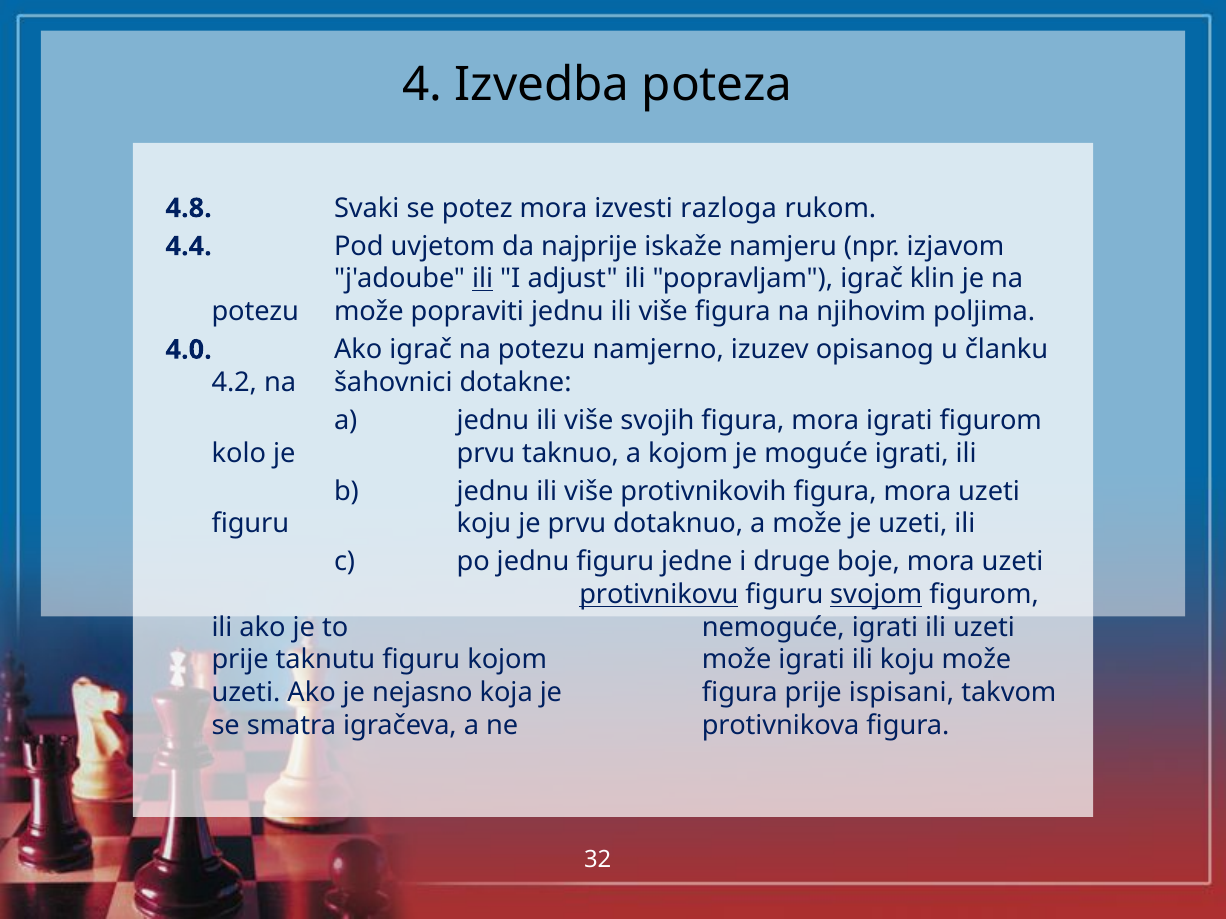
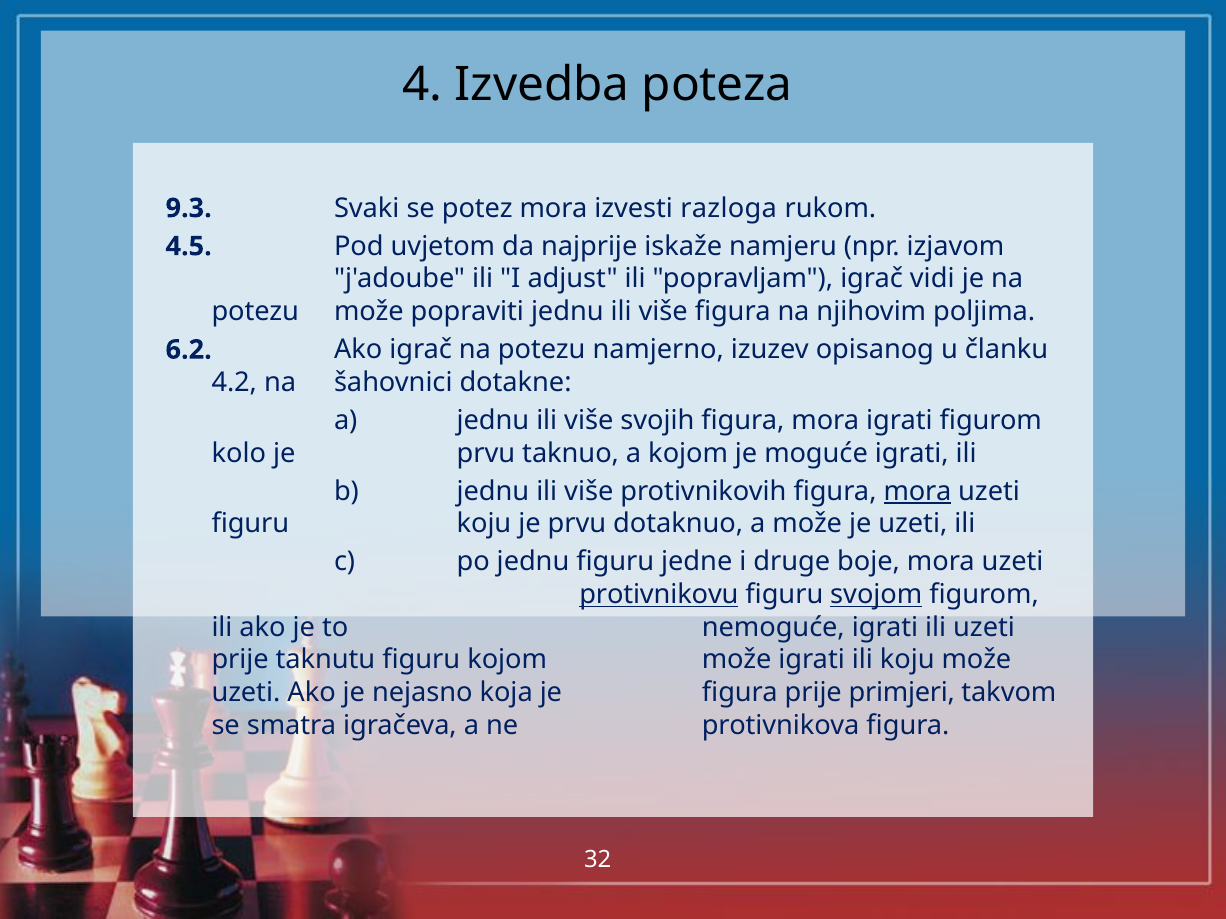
4.8: 4.8 -> 9.3 (189, 208)
4.4: 4.4 -> 4.5 (189, 246)
ili underline: present -> none (483, 279)
klin: klin -> vidi (932, 279)
4.0: 4.0 -> 6.2 (189, 350)
mora underline: none -> present (917, 492)
ispisani: ispisani -> primjeri (902, 693)
